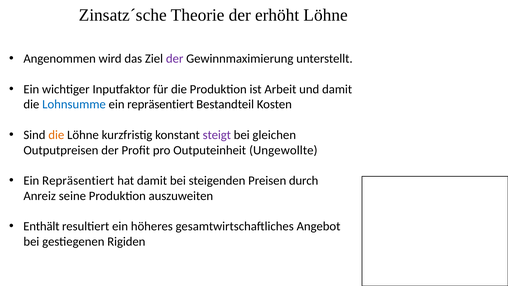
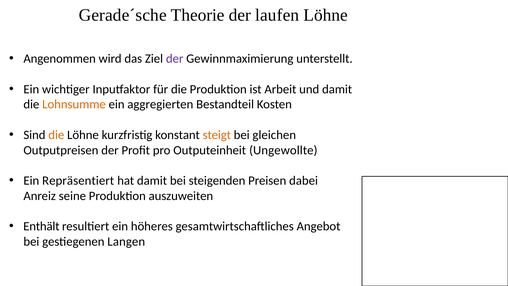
Zinsatz´sche: Zinsatz´sche -> Gerade´sche (123, 15)
erhöht: erhöht -> laufen (277, 15)
Lohnsumme colour: blue -> orange (74, 104)
repräsentiert: repräsentiert -> aggregierten (160, 104)
steigt colour: purple -> orange (217, 135)
durch: durch -> dabei (304, 181)
Rigiden: Rigiden -> Langen (126, 242)
